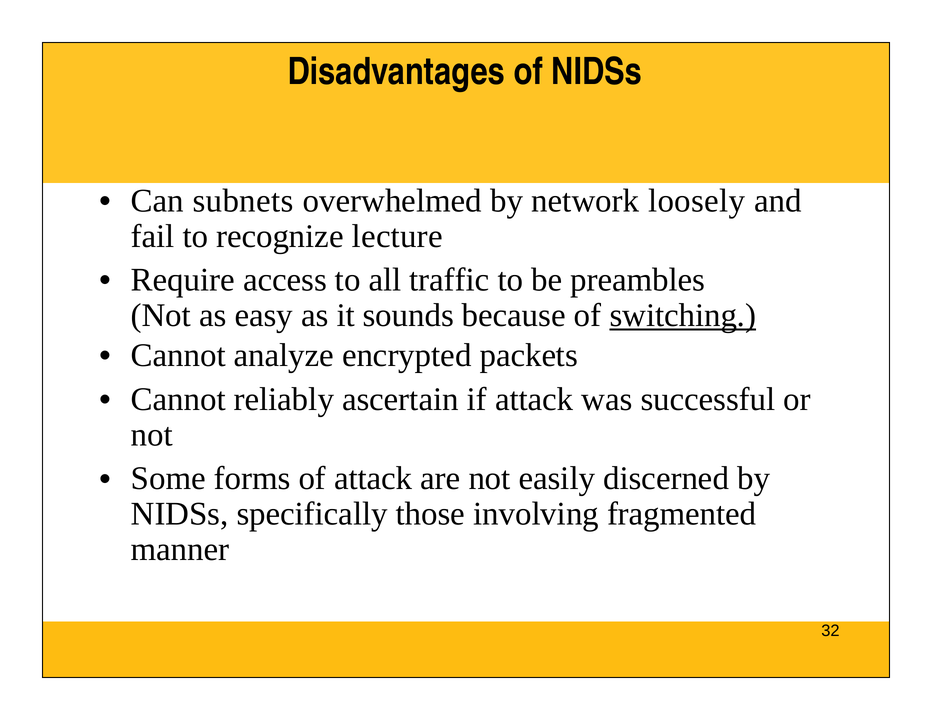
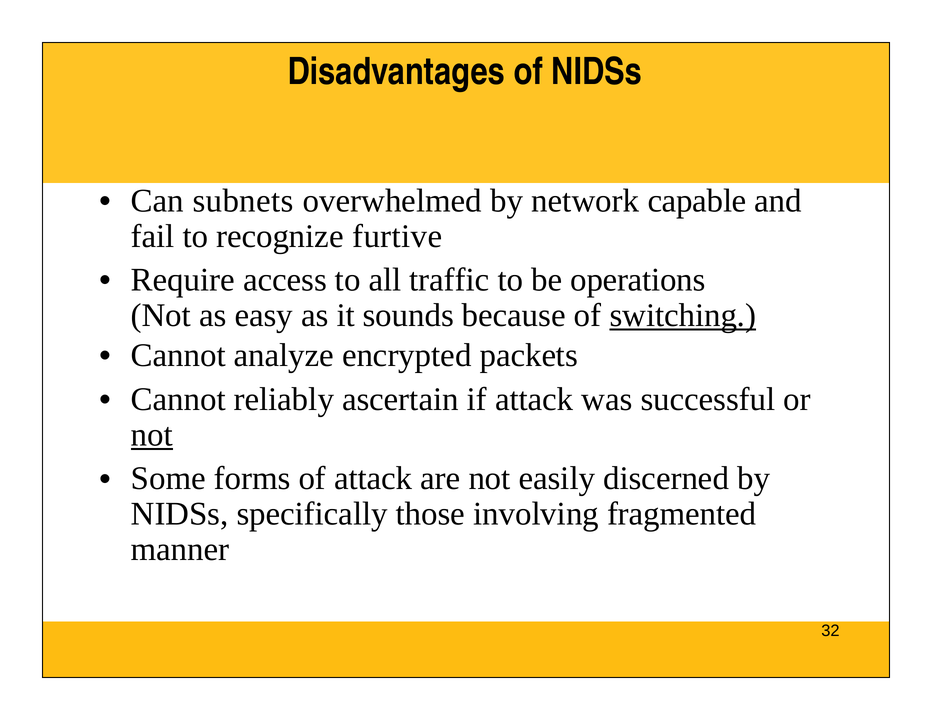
loosely: loosely -> capable (697, 201)
lecture: lecture -> furtive (397, 236)
preambles: preambles -> operations (638, 280)
not underline: none -> present (152, 435)
